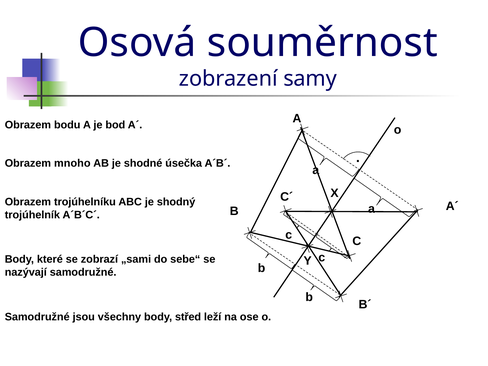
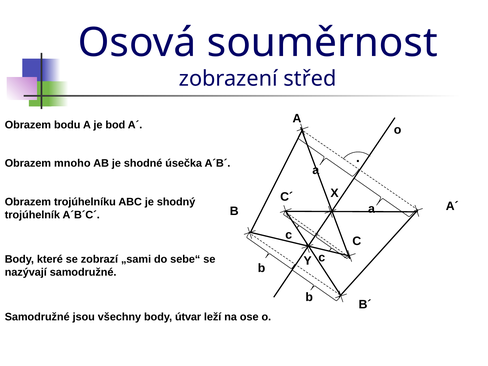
samy: samy -> střed (310, 79)
střed: střed -> útvar (188, 317)
